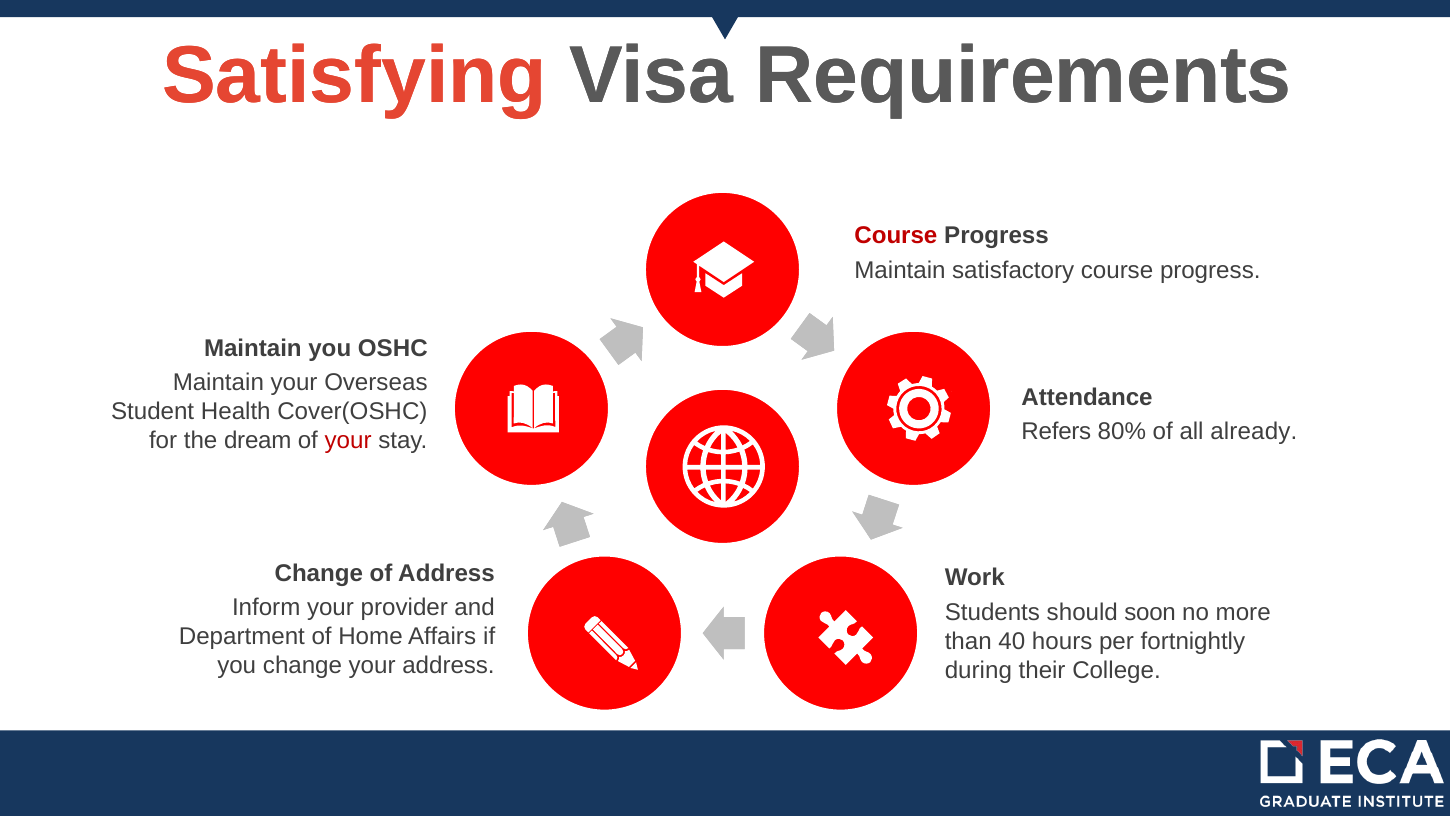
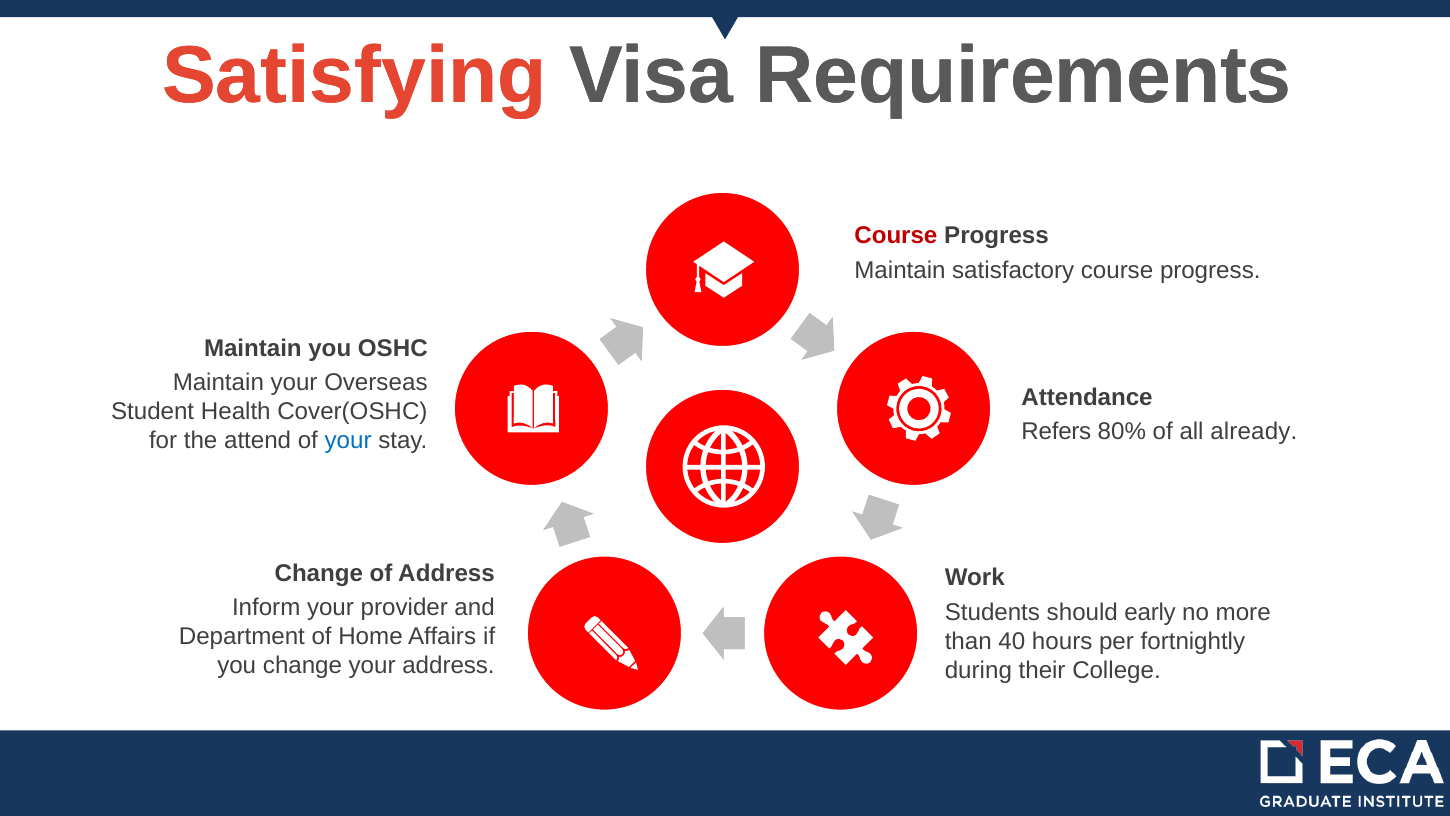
dream: dream -> attend (258, 441)
your colour: red -> blue (348, 441)
soon: soon -> early (1150, 612)
